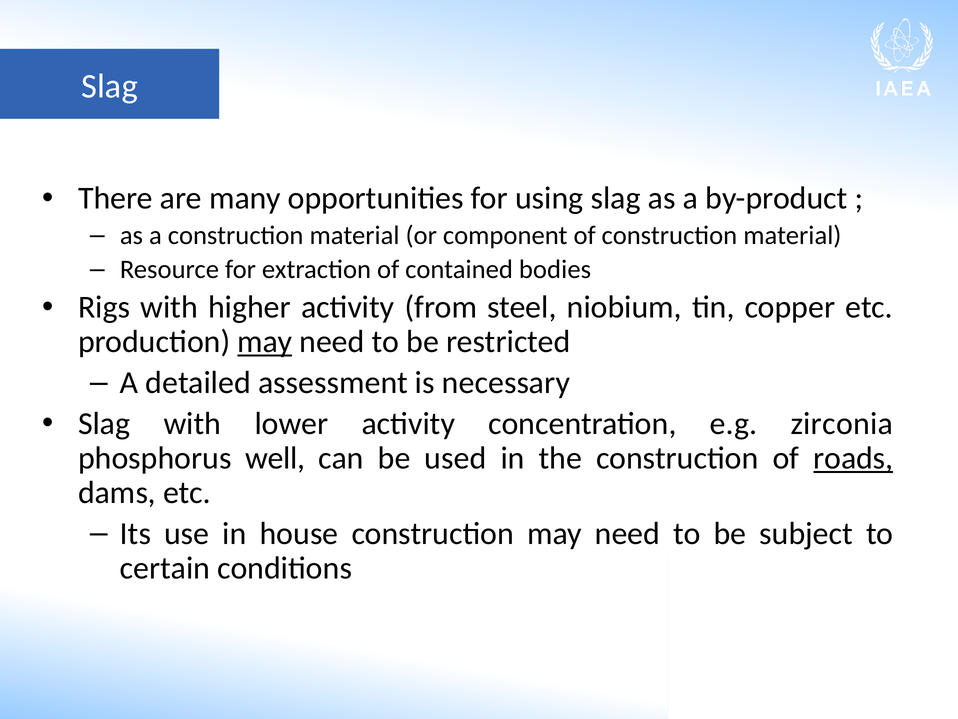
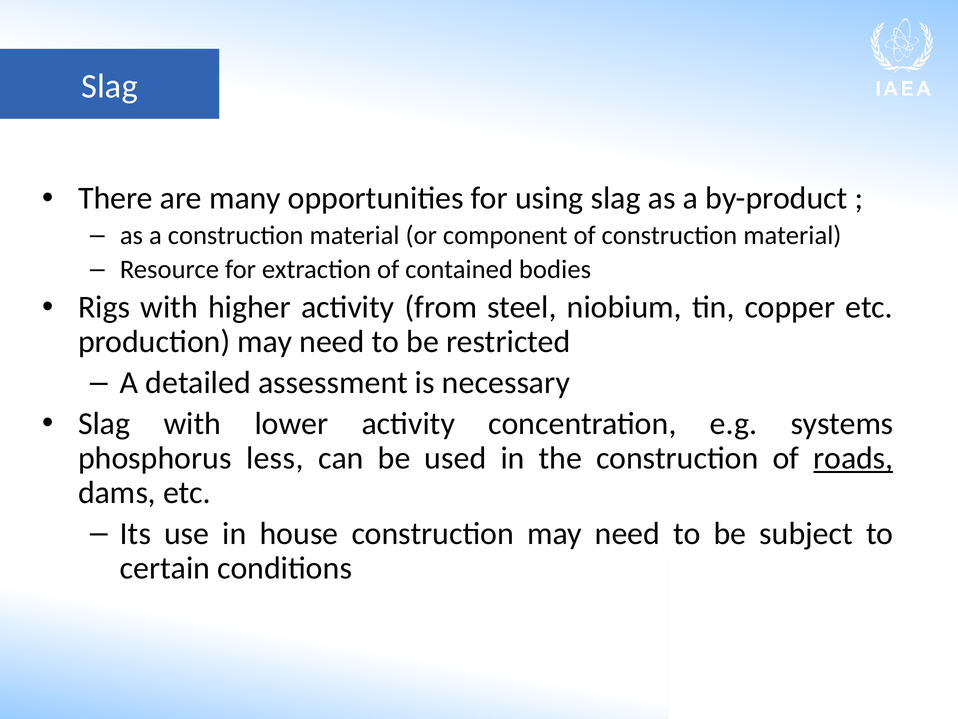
may underline: present -> none (265, 342)
zirconia: zirconia -> systems (842, 423)
well: well -> less (275, 458)
